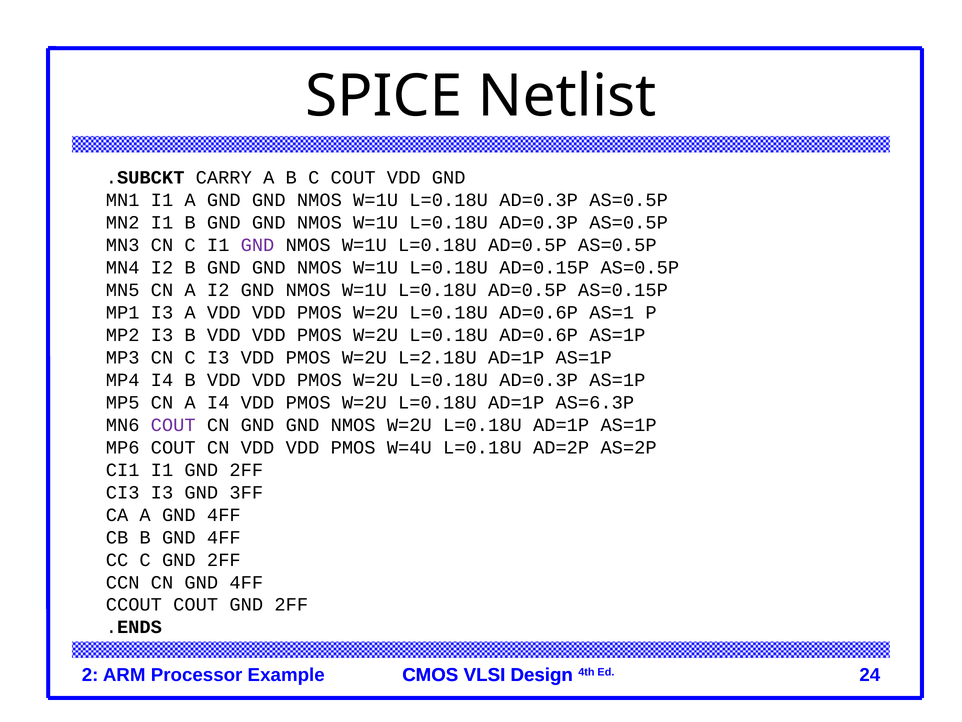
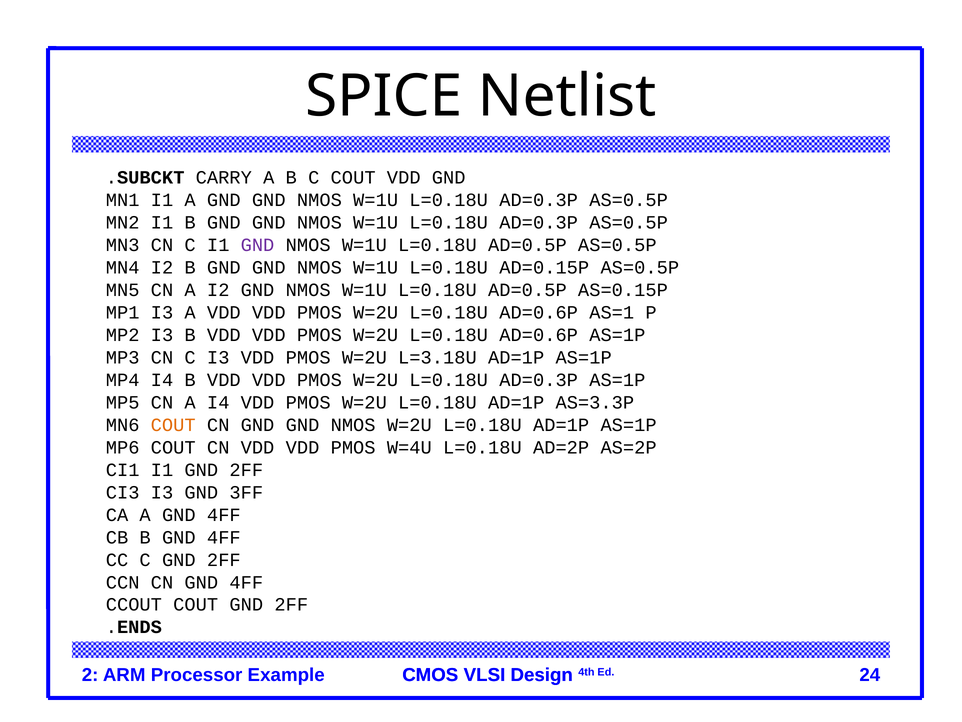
L=2.18U: L=2.18U -> L=3.18U (437, 357)
AS=6.3P: AS=6.3P -> AS=3.3P (595, 402)
COUT colour: purple -> orange (173, 425)
